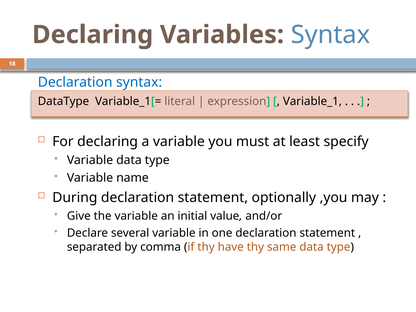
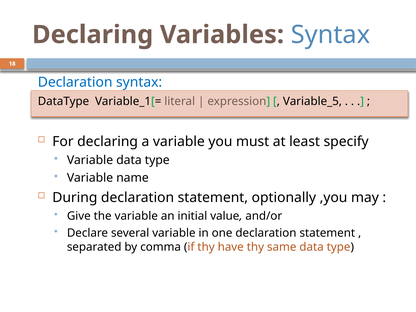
Variable_1: Variable_1 -> Variable_5 (312, 101)
